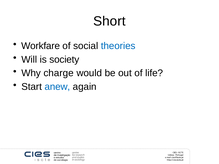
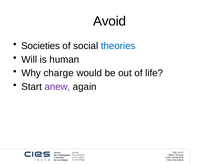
Short: Short -> Avoid (110, 21)
Workfare: Workfare -> Societies (41, 46)
society: society -> human (64, 60)
anew colour: blue -> purple (57, 87)
